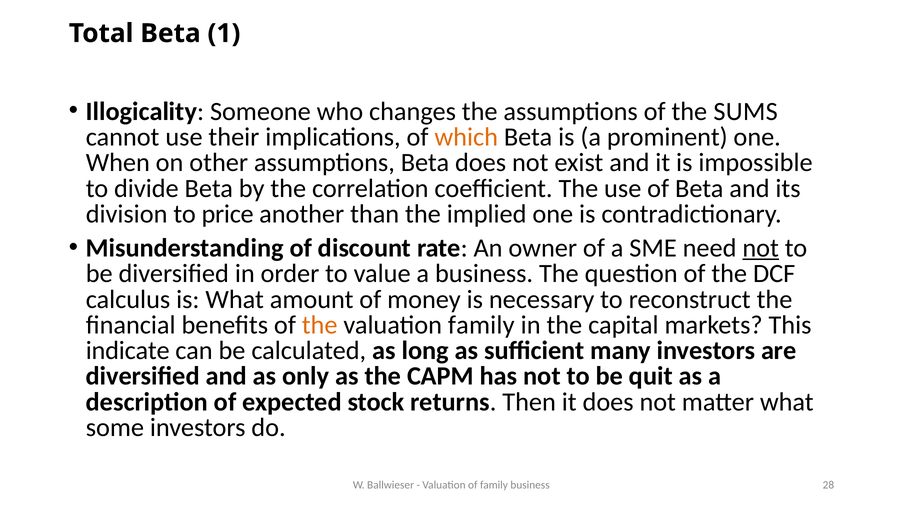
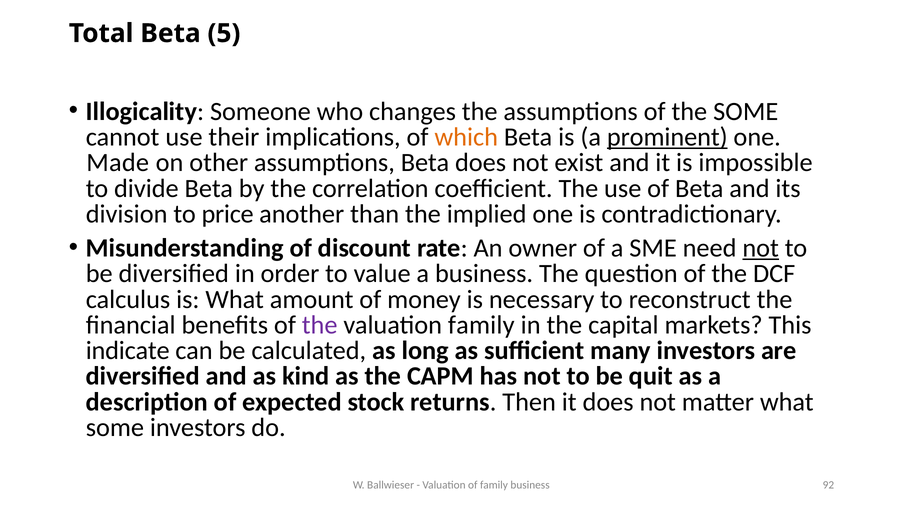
1: 1 -> 5 (224, 33)
the SUMS: SUMS -> SOME (746, 111)
prominent underline: none -> present (667, 137)
When: When -> Made (118, 163)
the colour: orange -> purple (320, 325)
only: only -> kind (306, 376)
28: 28 -> 92 (828, 485)
